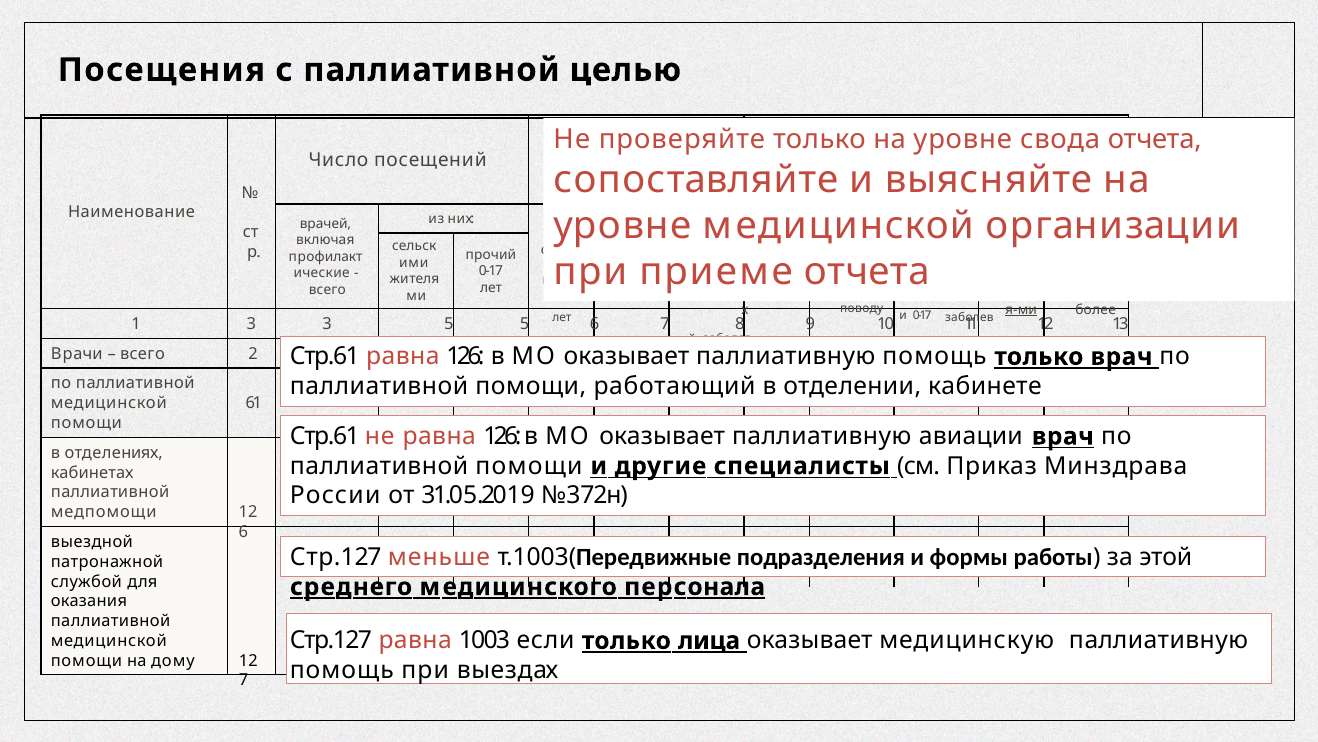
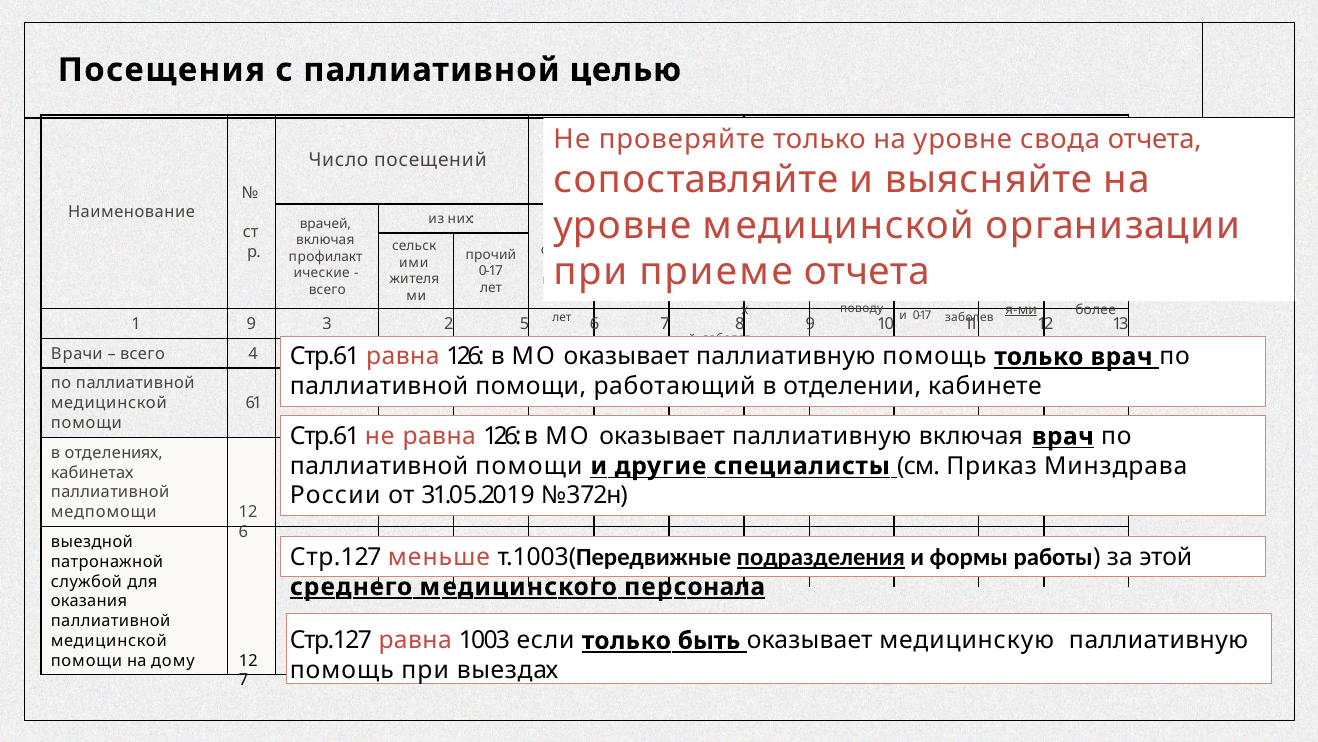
1 3: 3 -> 9 (251, 324)
3 5: 5 -> 2 (449, 324)
2: 2 -> 4 (253, 354)
паллиативную авиации: авиации -> включая (971, 436)
подразделения underline: none -> present (821, 557)
лица: лица -> быть (709, 640)
